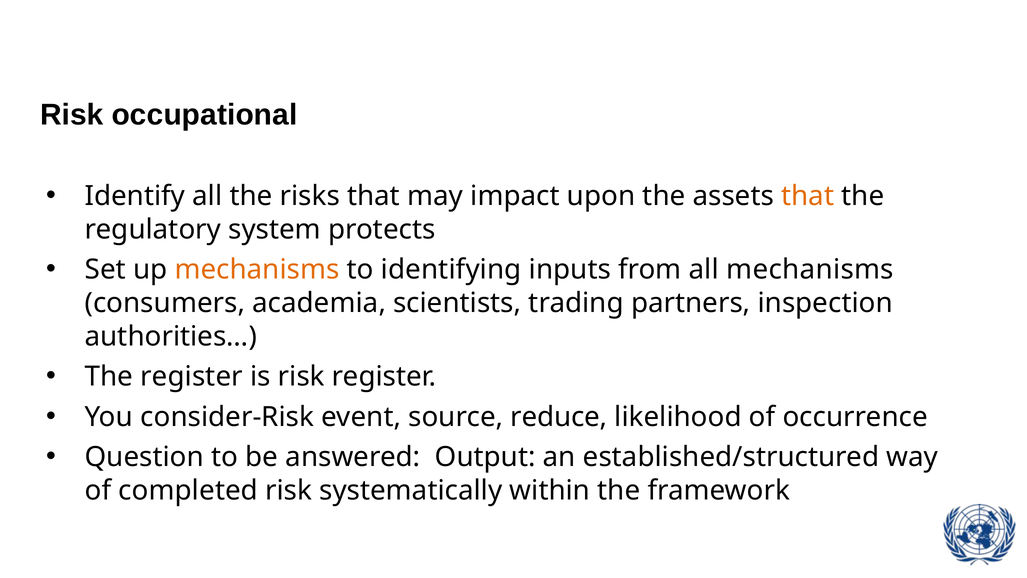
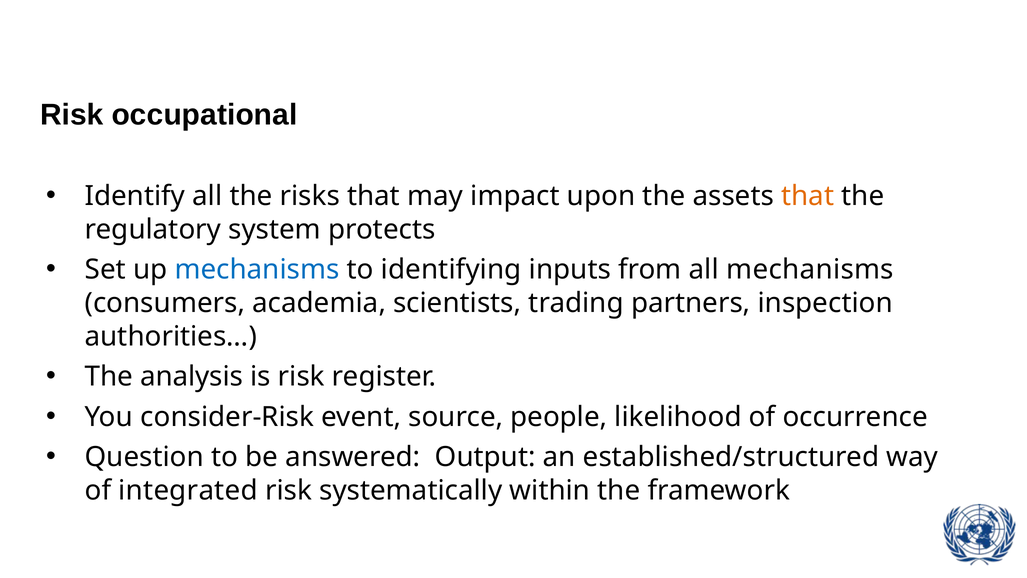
mechanisms colour: orange -> blue (257, 270)
The register: register -> analysis (192, 377)
reduce: reduce -> people (559, 417)
completed: completed -> integrated (188, 490)
